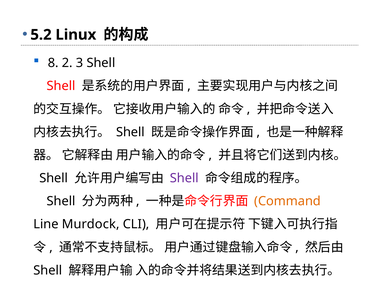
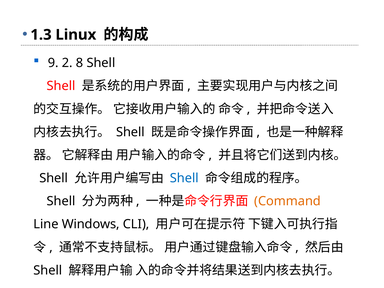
5.2: 5.2 -> 1.3 (41, 35)
8: 8 -> 9 (53, 63)
3: 3 -> 8 (80, 63)
Shell colour: purple -> blue (184, 178)
Murdock: Murdock -> Windows (91, 224)
